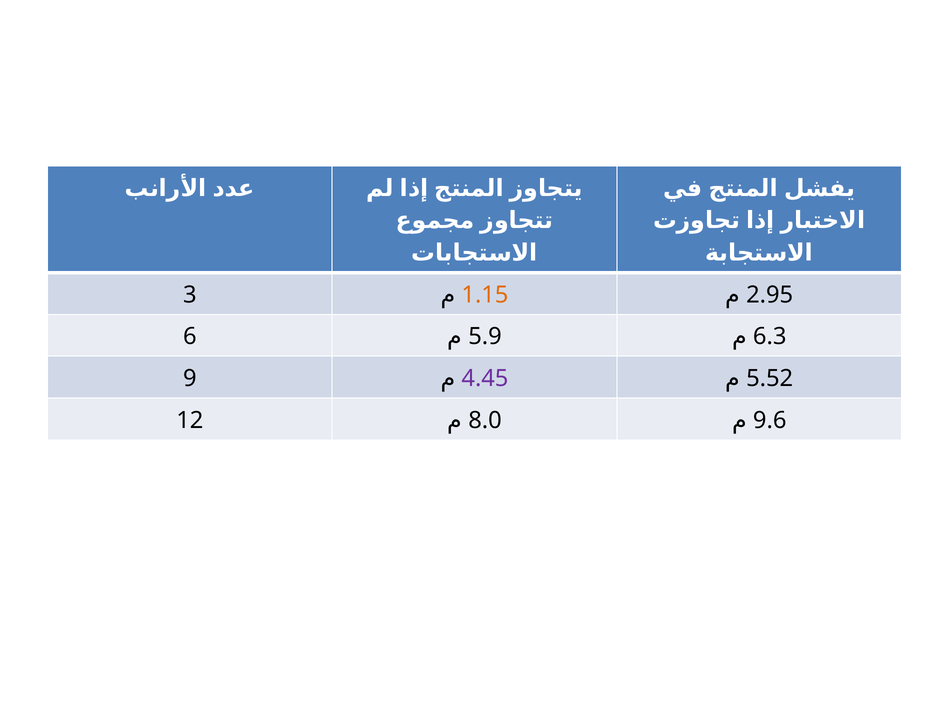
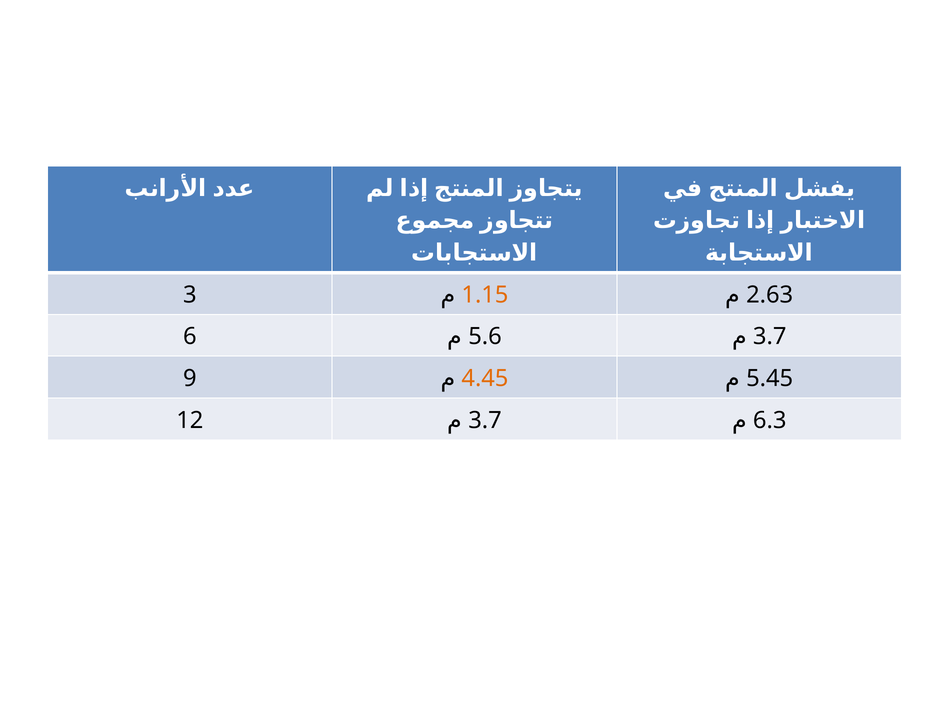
2.95: 2.95 -> 2.63 (770, 295)
6.3: 6.3 -> 3.7 (770, 336)
5.9: 5.9 -> 5.6 (485, 336)
5.52: 5.52 -> 5.45 (770, 378)
4.45 colour: purple -> orange (485, 378)
9.6: 9.6 -> 6.3 (770, 420)
12 8.0: 8.0 -> 3.7 (485, 420)
